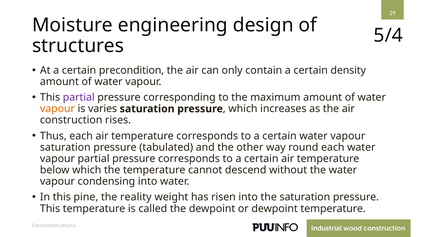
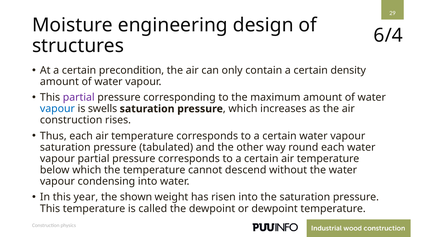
5/4: 5/4 -> 6/4 (388, 35)
vapour colour: orange -> blue (57, 109)
varies: varies -> swells (103, 109)
pine: pine -> year (86, 197)
reality: reality -> shown (136, 197)
